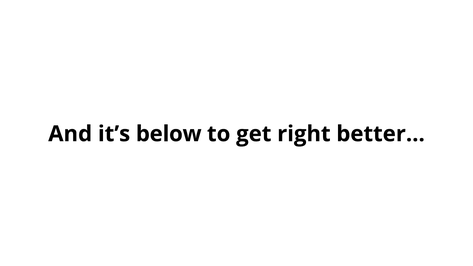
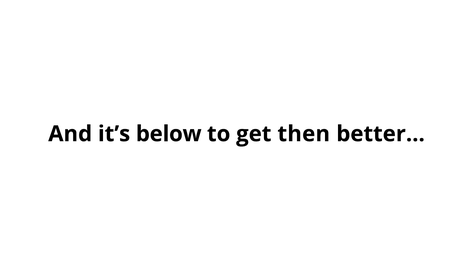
right: right -> then (304, 134)
